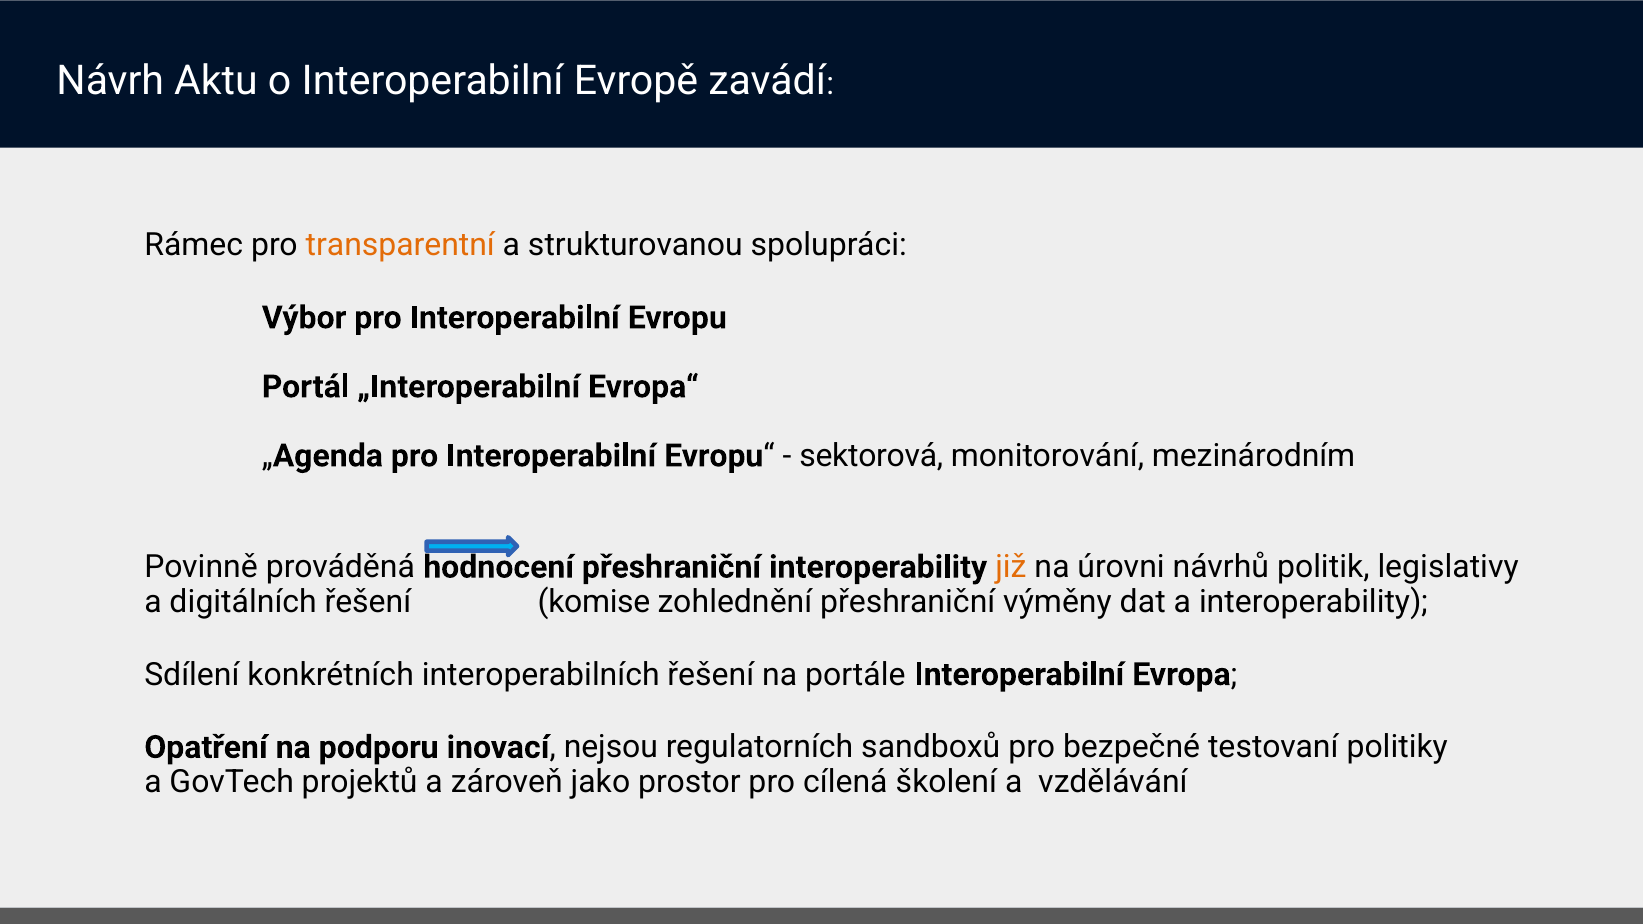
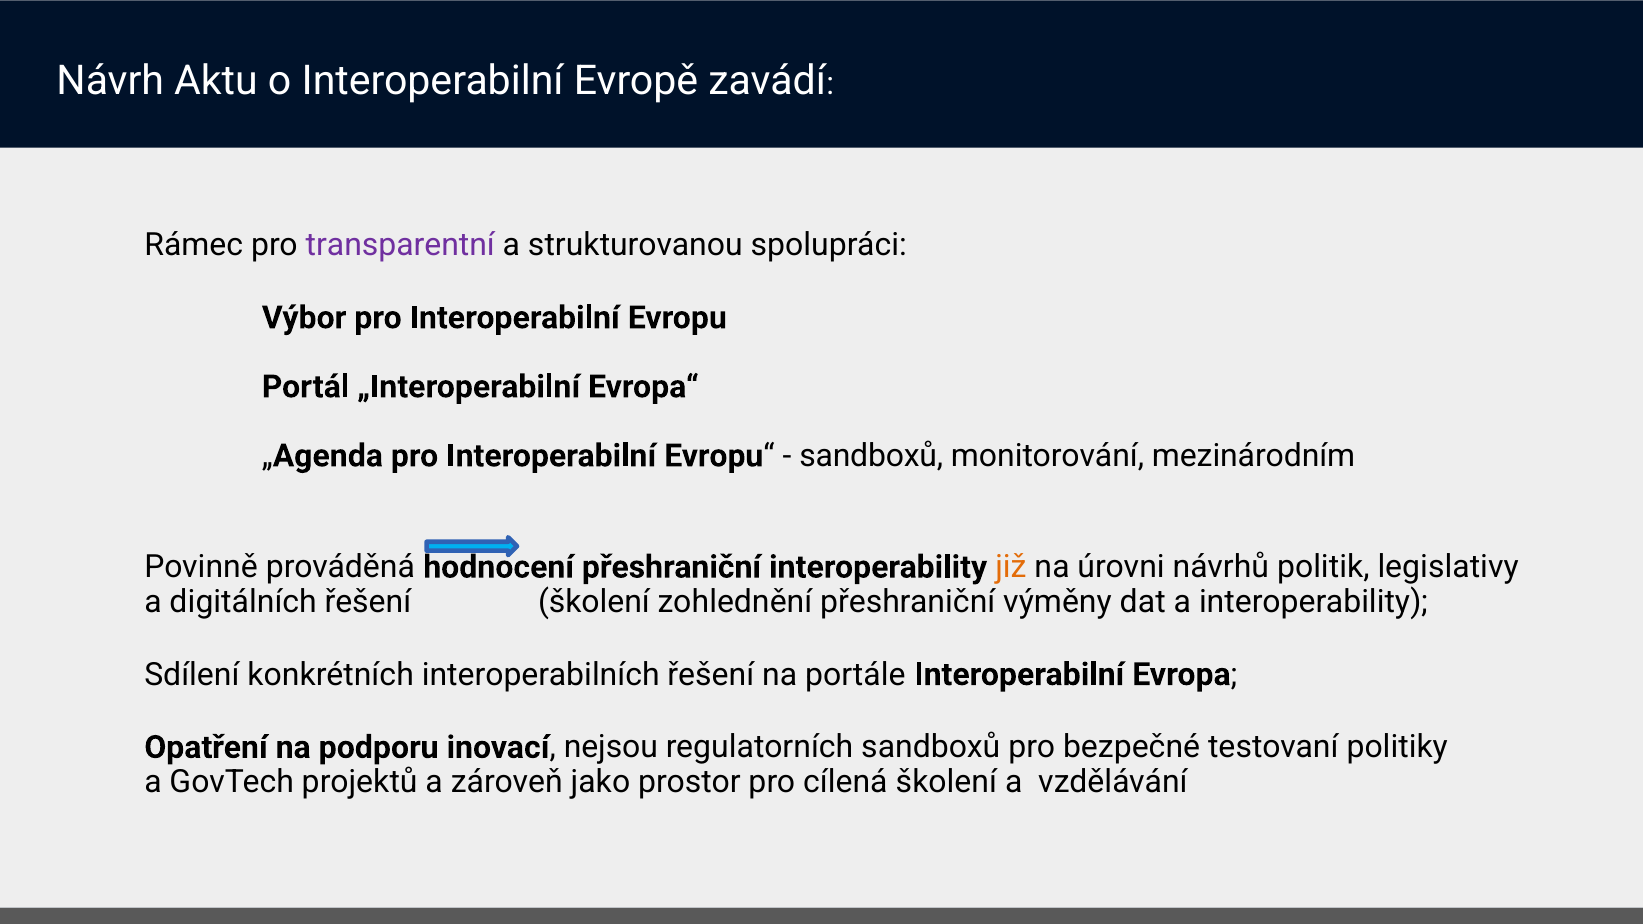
transparentní colour: orange -> purple (400, 245)
sektorová: sektorová -> sandboxů (871, 456)
řešení komise: komise -> školení (594, 602)
